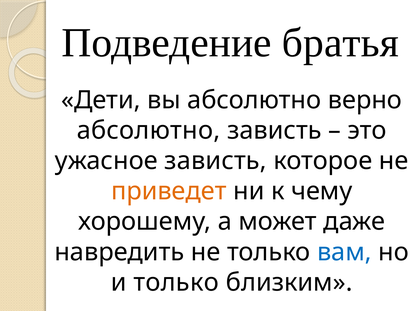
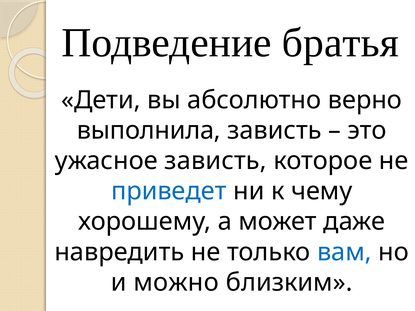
абсолютно: абсолютно -> выполнила (149, 130)
приведет colour: orange -> blue (169, 191)
и только: только -> можно (176, 283)
